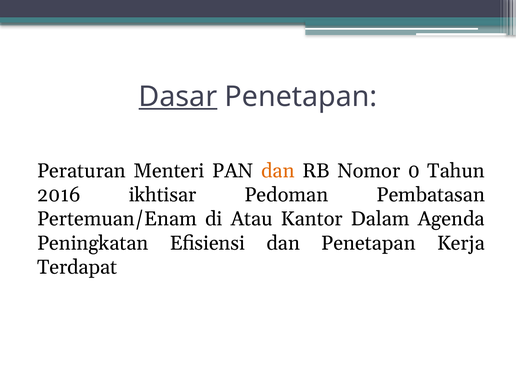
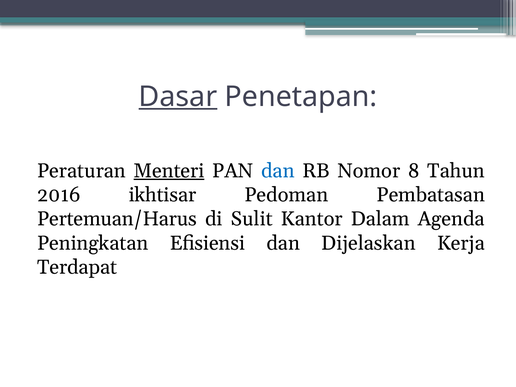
Menteri underline: none -> present (169, 171)
dan colour: orange -> blue (278, 171)
0: 0 -> 8 (414, 171)
Pertemuan/Enam: Pertemuan/Enam -> Pertemuan/Harus (117, 219)
Atau: Atau -> Sulit (252, 219)
dan Penetapan: Penetapan -> Dijelaskan (368, 243)
